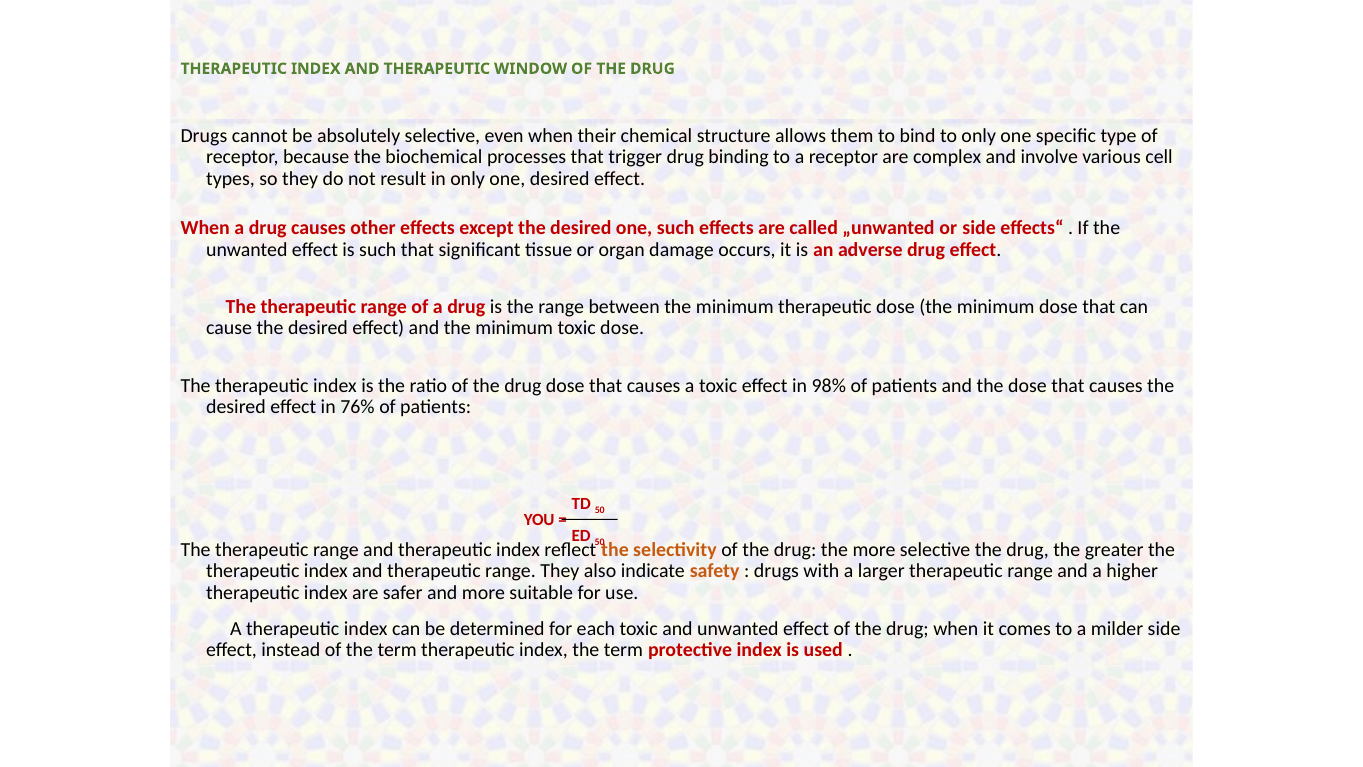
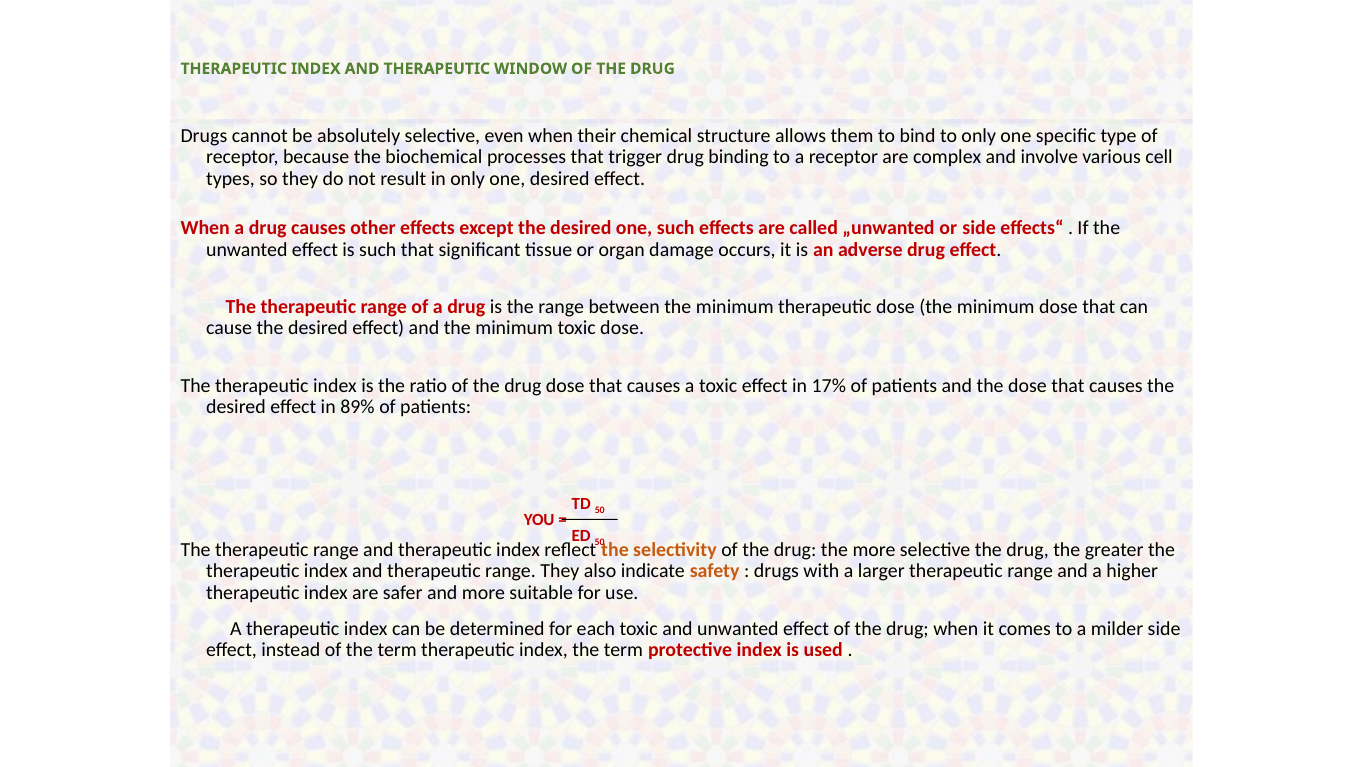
98%: 98% -> 17% (829, 385)
76%: 76% -> 89% (357, 407)
